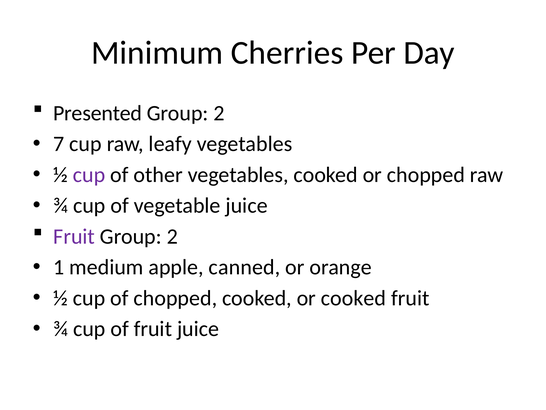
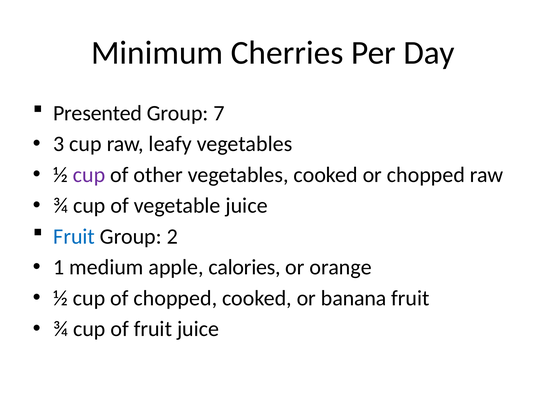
2: 2 -> 7 (219, 113)
7: 7 -> 3 (59, 144)
Fruit colour: purple -> blue (74, 236)
canned: canned -> calories (245, 267)
or cooked: cooked -> banana (354, 298)
